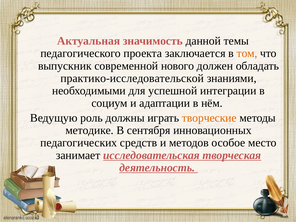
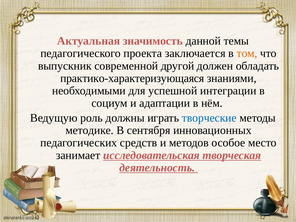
нового: нового -> другой (178, 66)
практико-исследовательской: практико-исследовательской -> практико-характеризующаяся (132, 78)
творческие colour: orange -> blue (209, 118)
